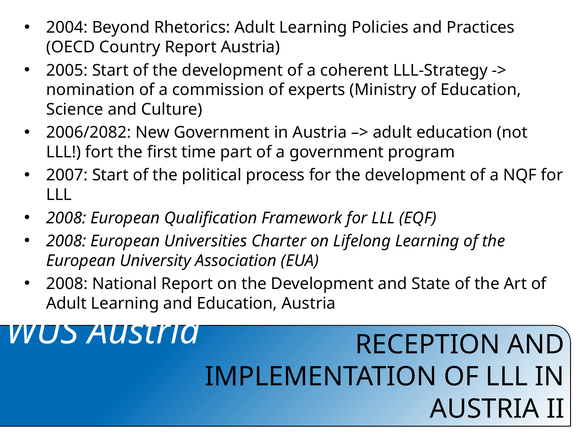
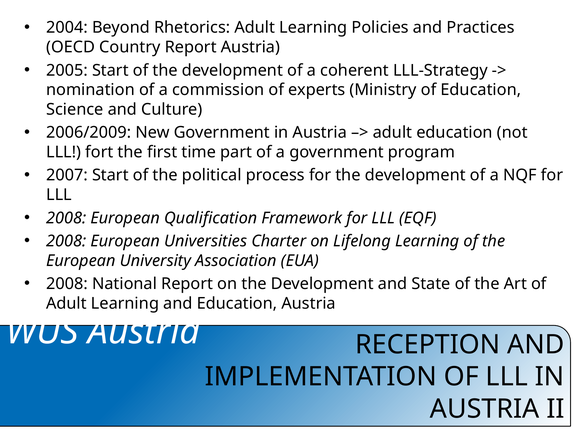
2006/2082: 2006/2082 -> 2006/2009 (89, 132)
